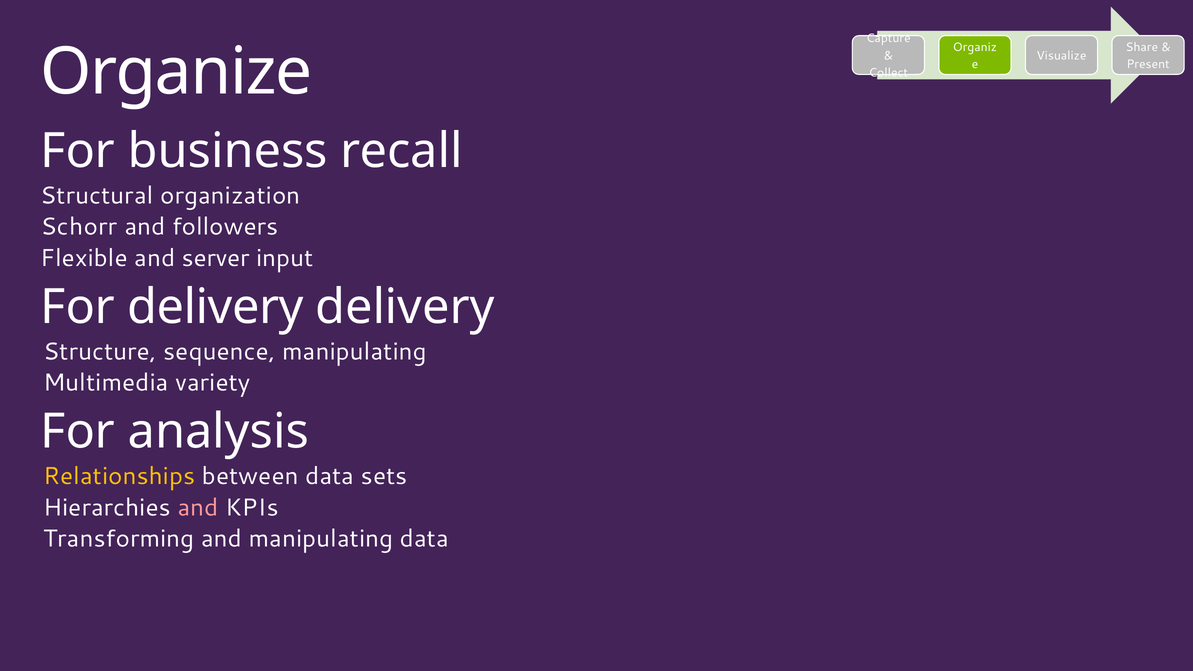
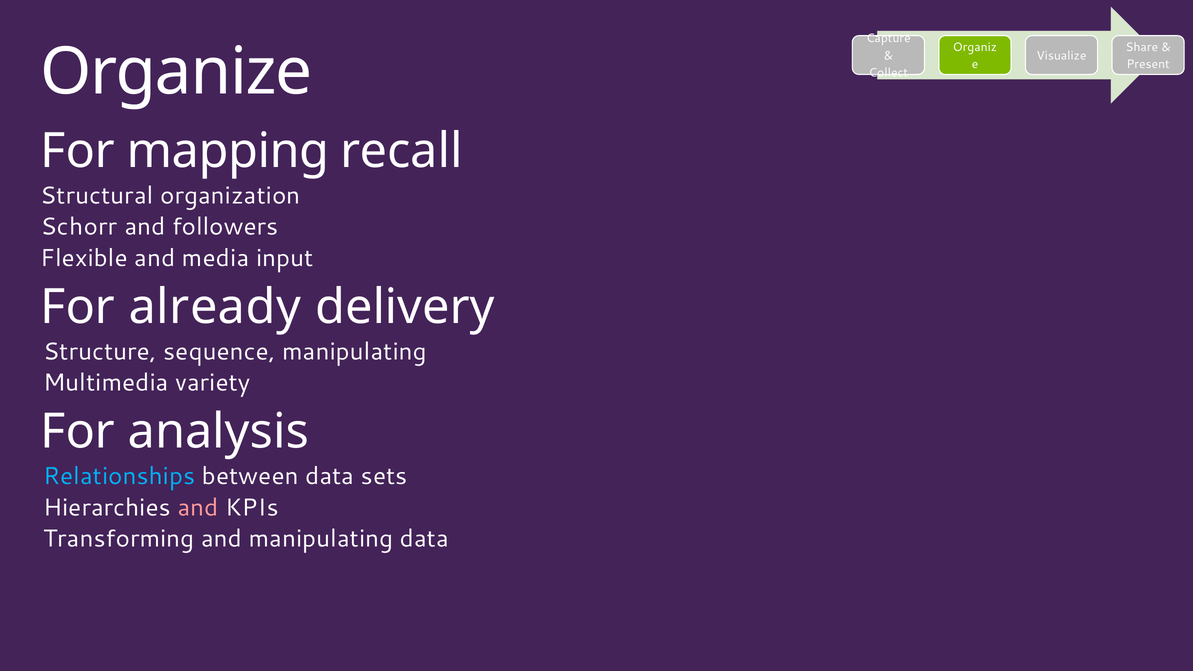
business: business -> mapping (228, 151)
server: server -> media (216, 258)
For delivery: delivery -> already (215, 307)
Relationships colour: yellow -> light blue (119, 476)
